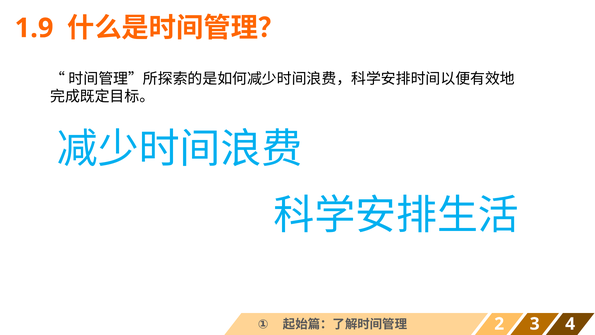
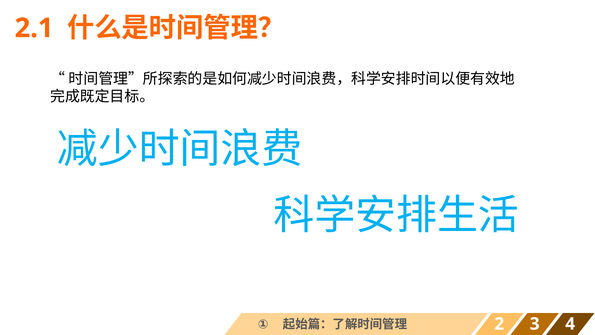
1.9: 1.9 -> 2.1 (34, 28)
